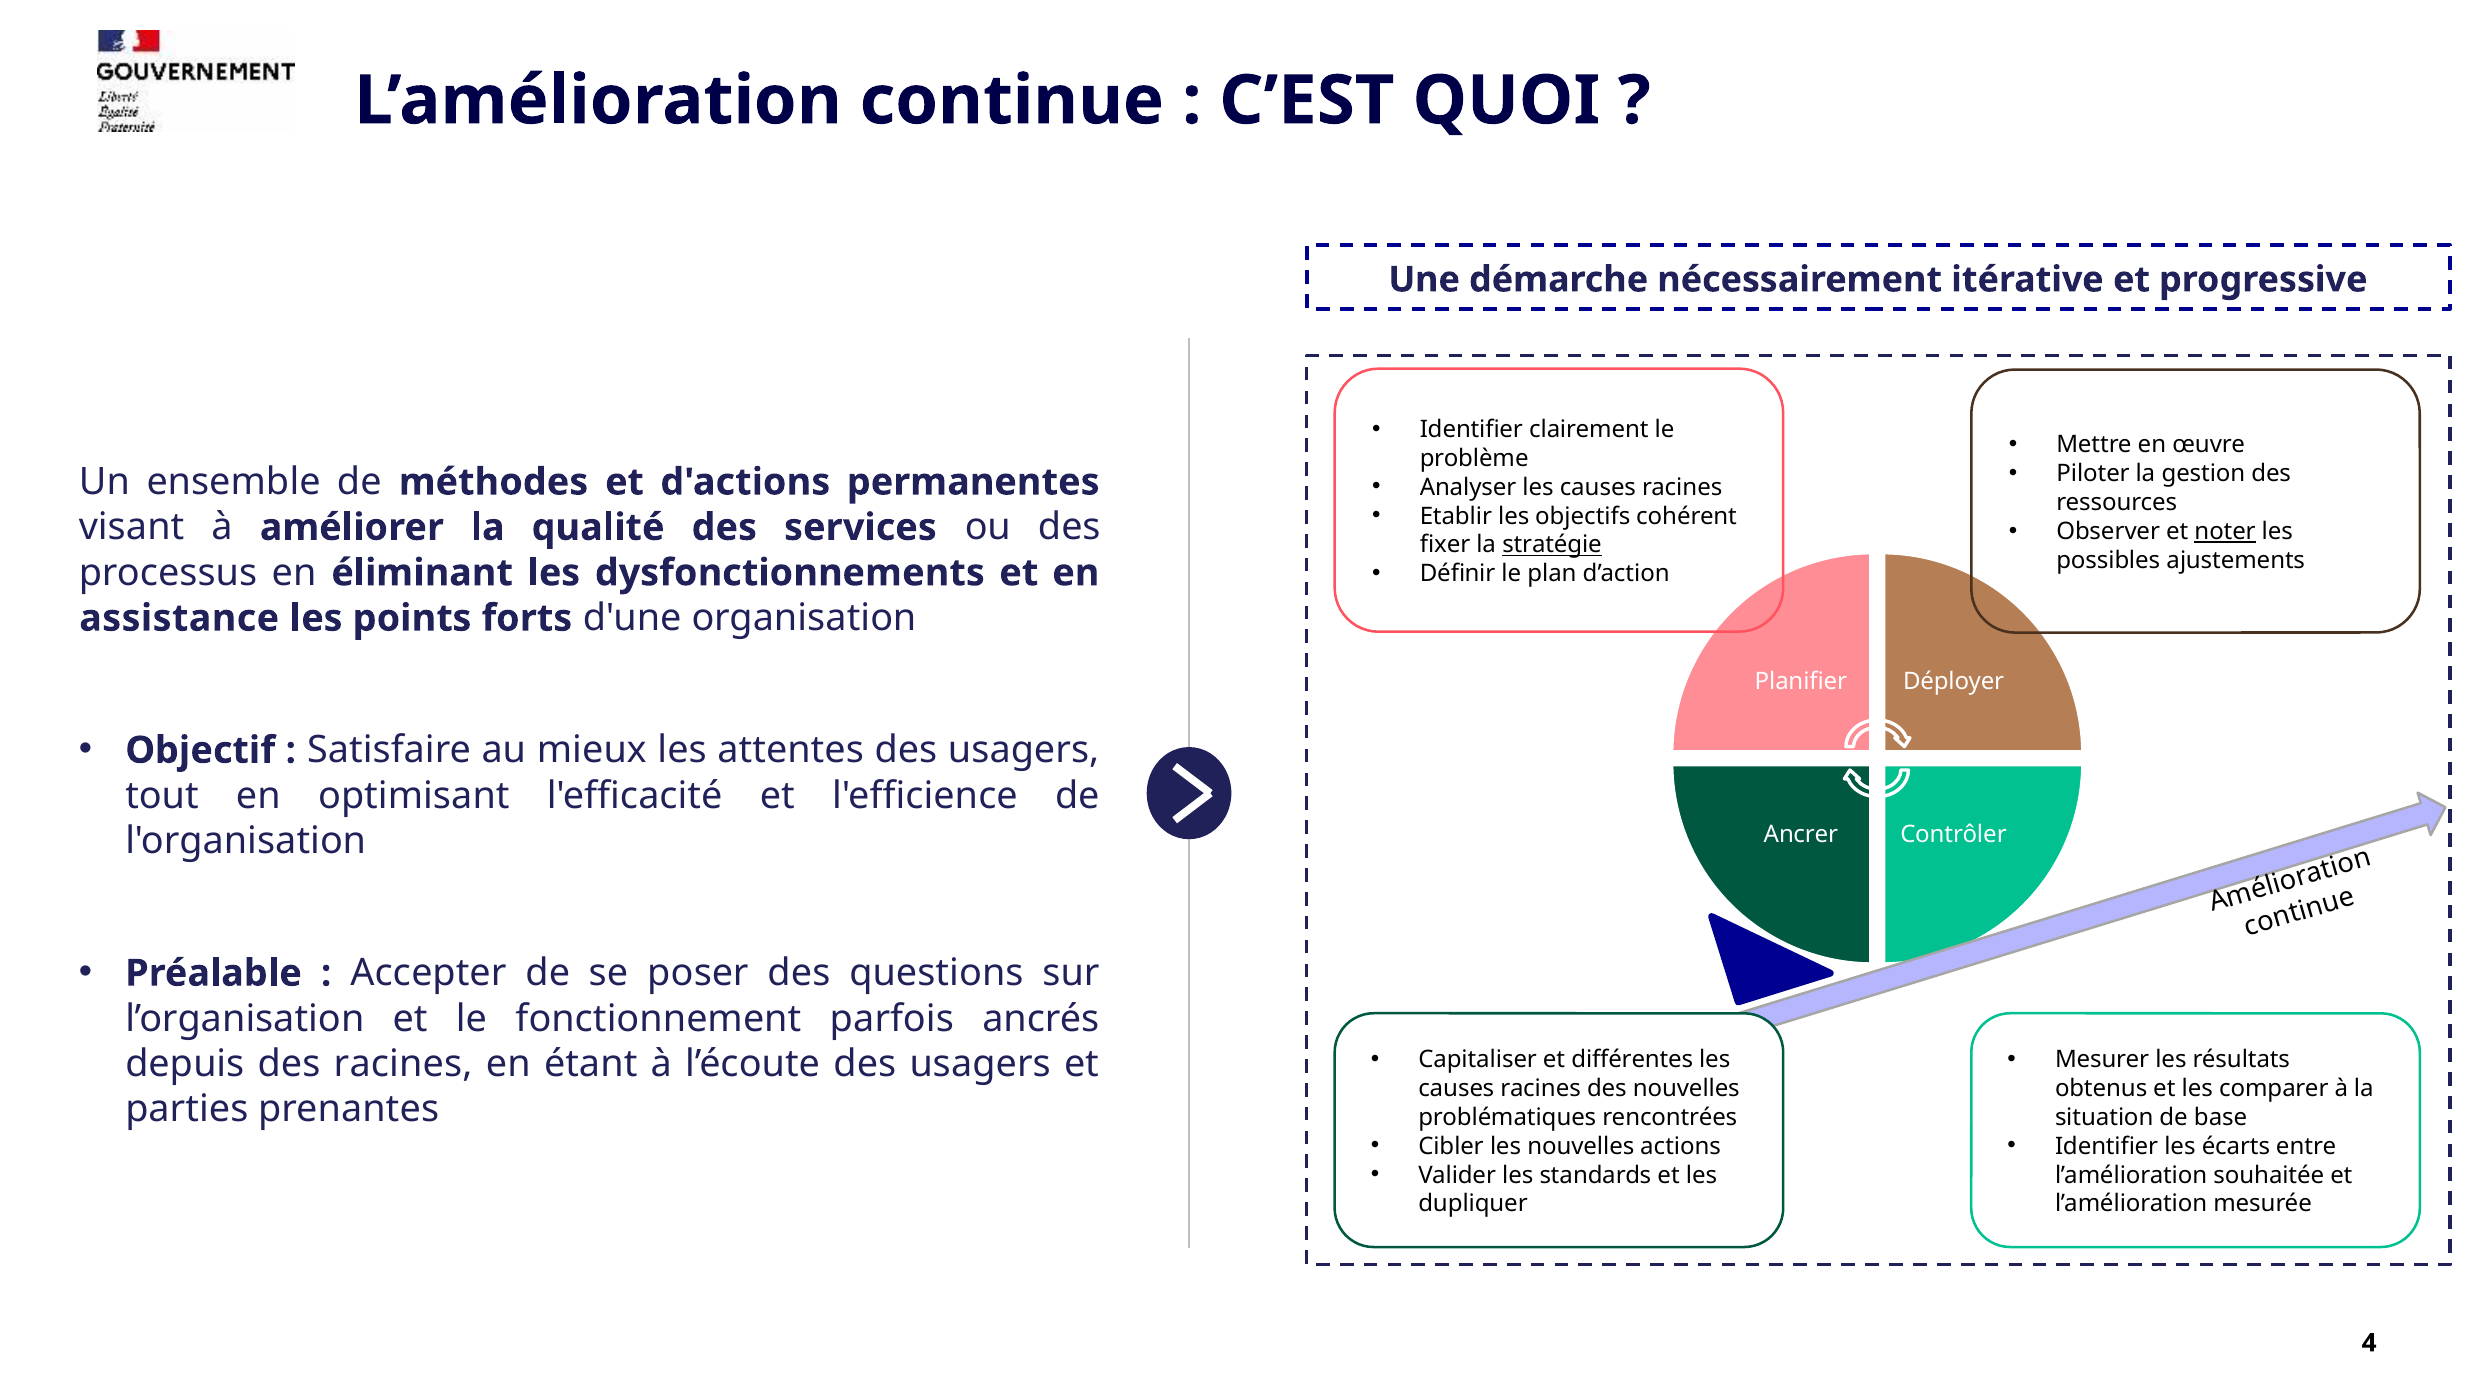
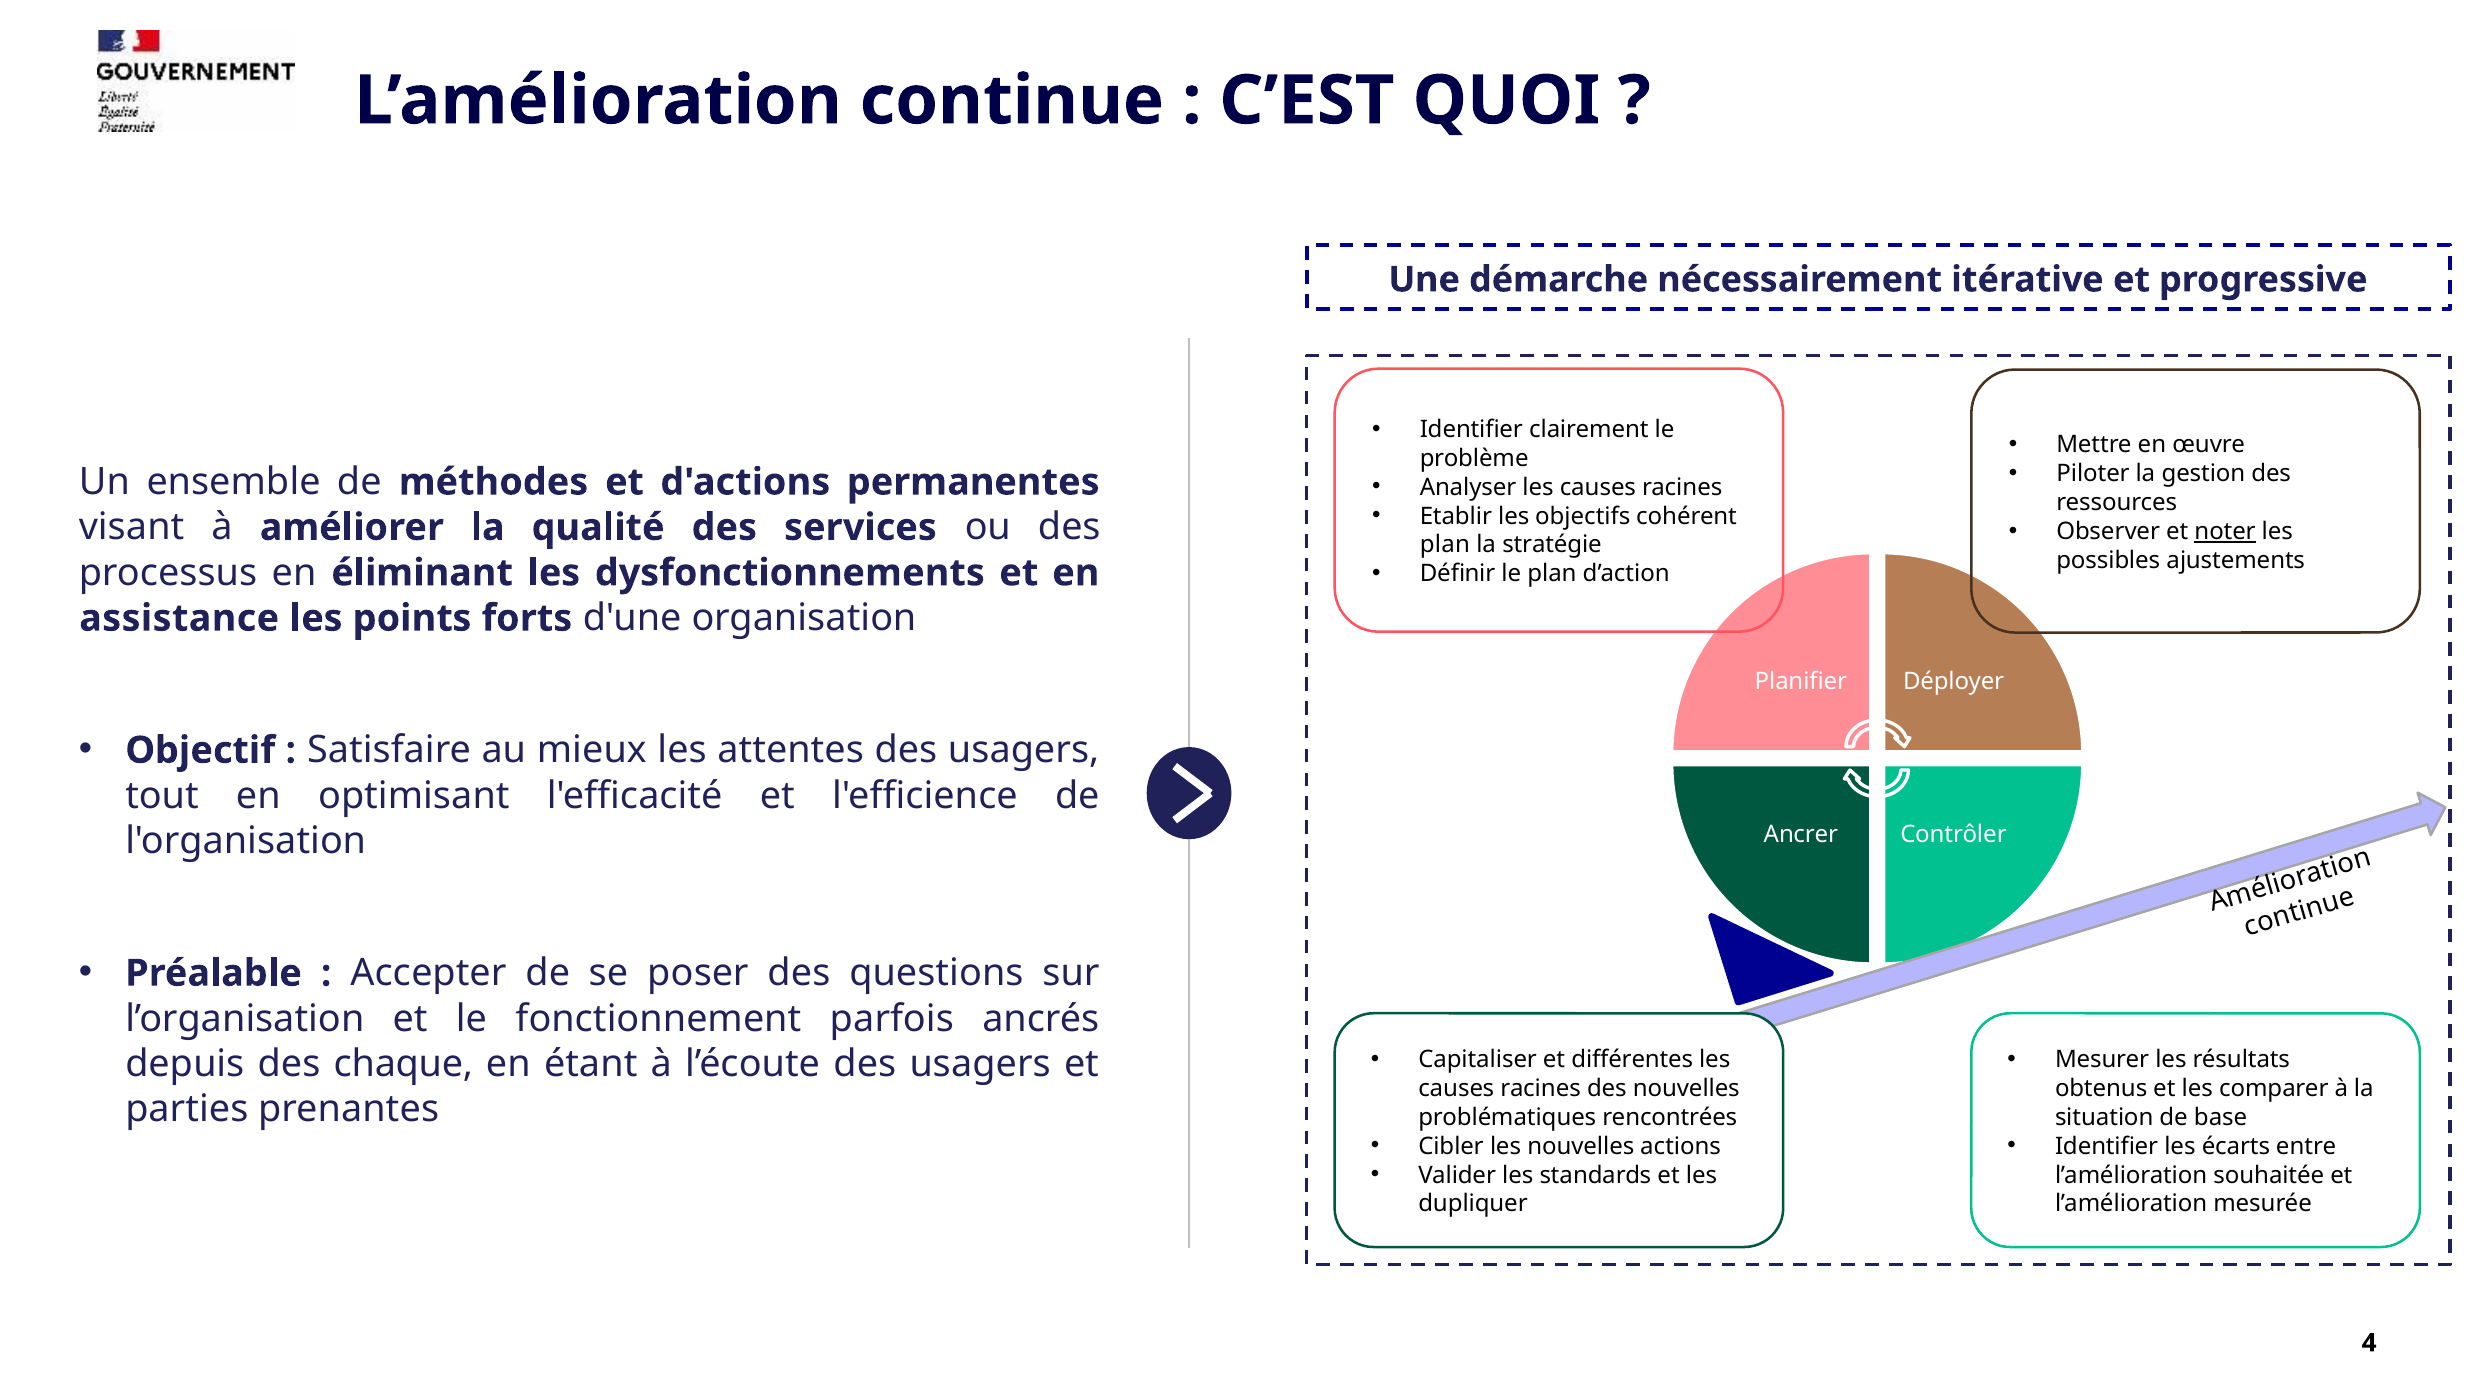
fixer: fixer -> plan (1445, 545)
stratégie underline: present -> none (1552, 545)
des racines: racines -> chaque (403, 1064)
